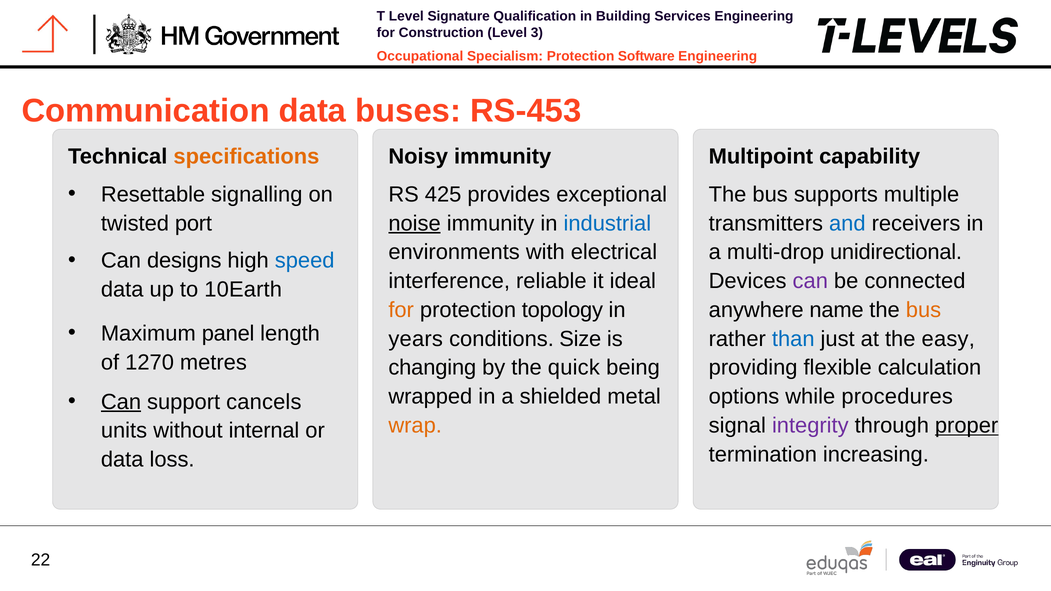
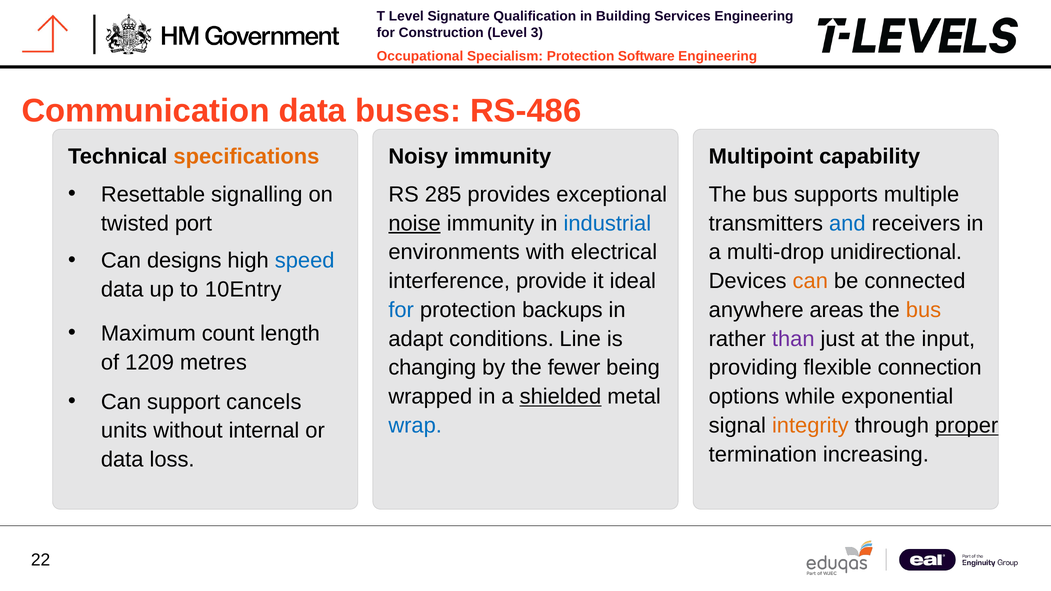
RS-453: RS-453 -> RS-486 (526, 111)
425: 425 -> 285 (443, 195)
reliable: reliable -> provide (551, 281)
can colour: purple -> orange (810, 281)
10Earth: 10Earth -> 10Entry (243, 290)
for colour: orange -> blue (401, 310)
topology: topology -> backups (562, 310)
name: name -> areas (837, 310)
panel: panel -> count (228, 334)
years: years -> adapt (416, 339)
Size: Size -> Line (580, 339)
than colour: blue -> purple (793, 339)
easy: easy -> input (948, 339)
1270: 1270 -> 1209 (150, 362)
quick: quick -> fewer (574, 368)
calculation: calculation -> connection (930, 368)
shielded underline: none -> present (560, 397)
procedures: procedures -> exponential (897, 397)
Can underline: present -> none (121, 402)
wrap colour: orange -> blue (415, 426)
integrity colour: purple -> orange (810, 426)
